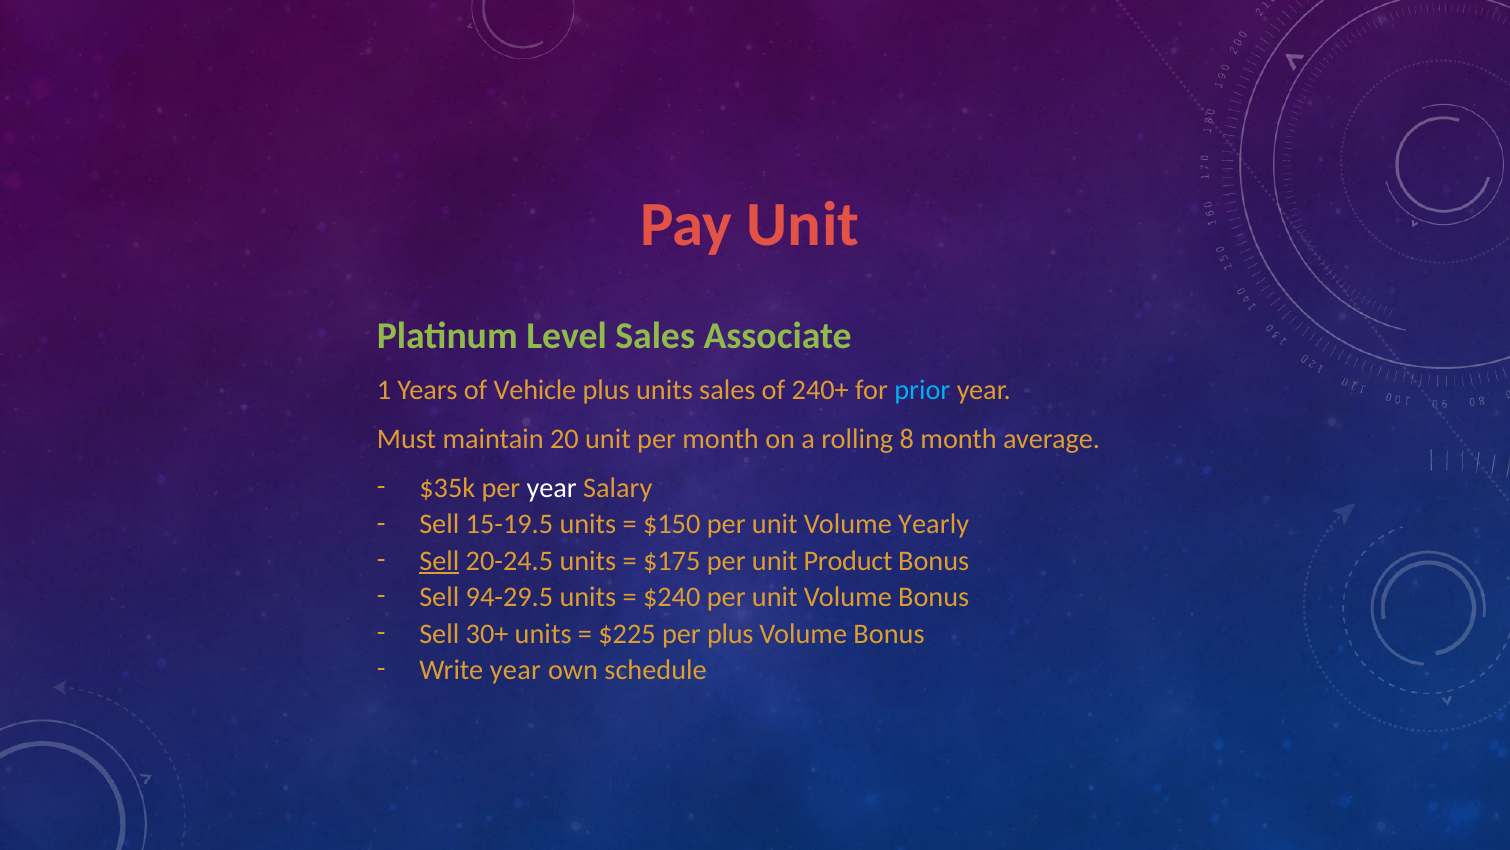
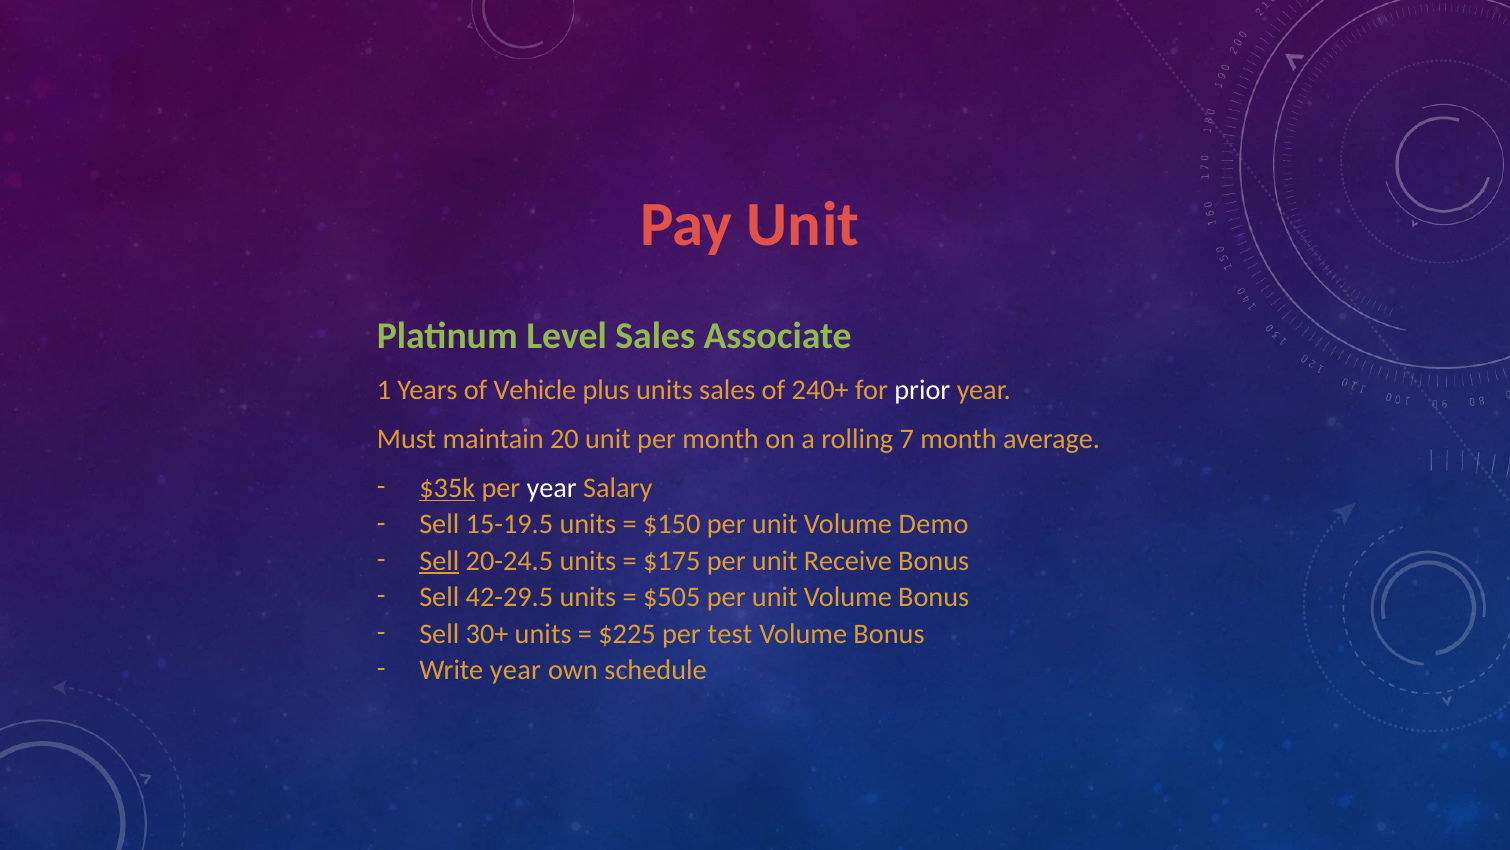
prior colour: light blue -> white (922, 390)
8: 8 -> 7 (907, 439)
$35k underline: none -> present (447, 488)
Yearly: Yearly -> Demo (934, 524)
Product: Product -> Receive (848, 561)
94-29.5: 94-29.5 -> 42-29.5 (509, 597)
$240: $240 -> $505 (672, 597)
per plus: plus -> test (730, 633)
